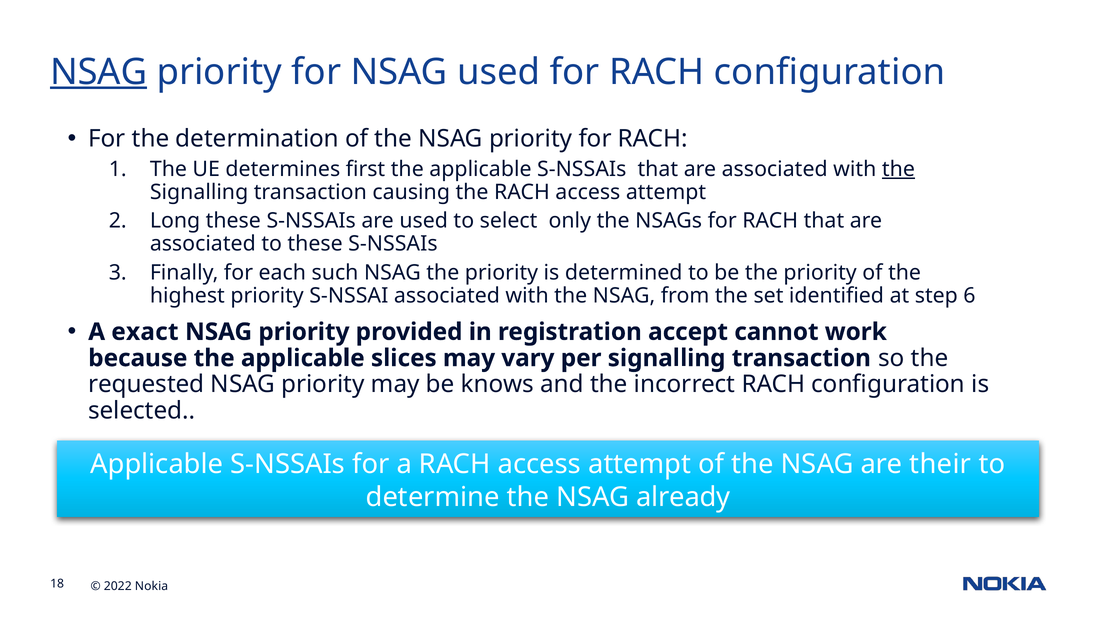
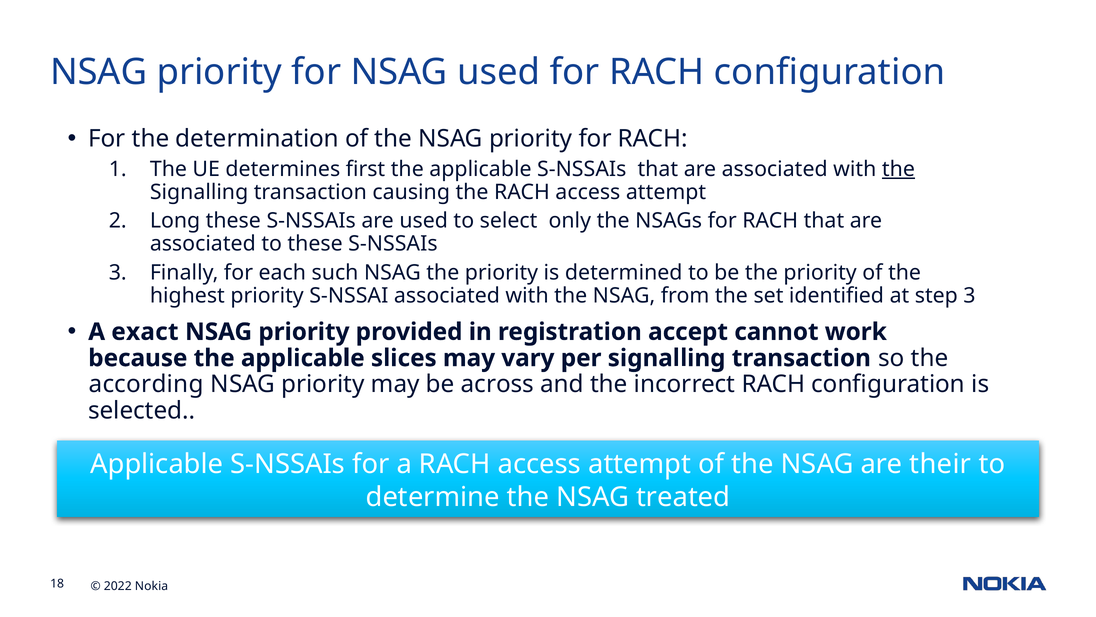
NSAG underline: present -> none (99, 72)
step 6: 6 -> 3 (969, 296)
requested: requested -> according (146, 384)
knows: knows -> across (497, 384)
already: already -> treated (683, 497)
